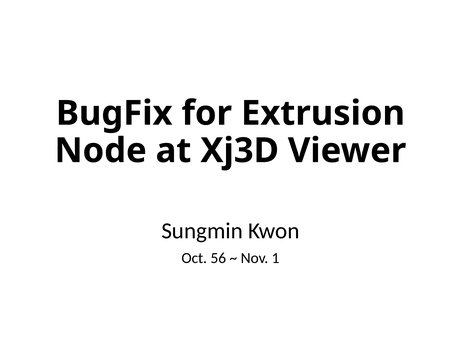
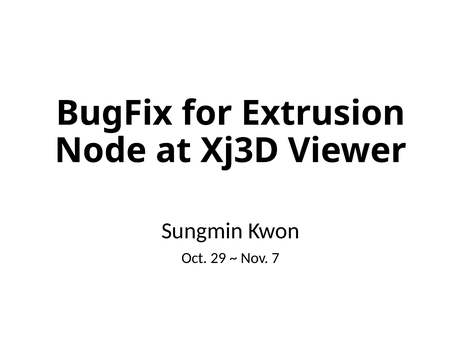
56: 56 -> 29 (218, 258)
1: 1 -> 7 (276, 258)
